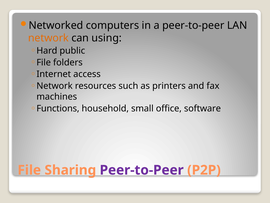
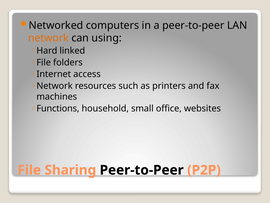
public: public -> linked (72, 51)
software: software -> websites (202, 108)
Peer-to-Peer colour: purple -> black (142, 170)
